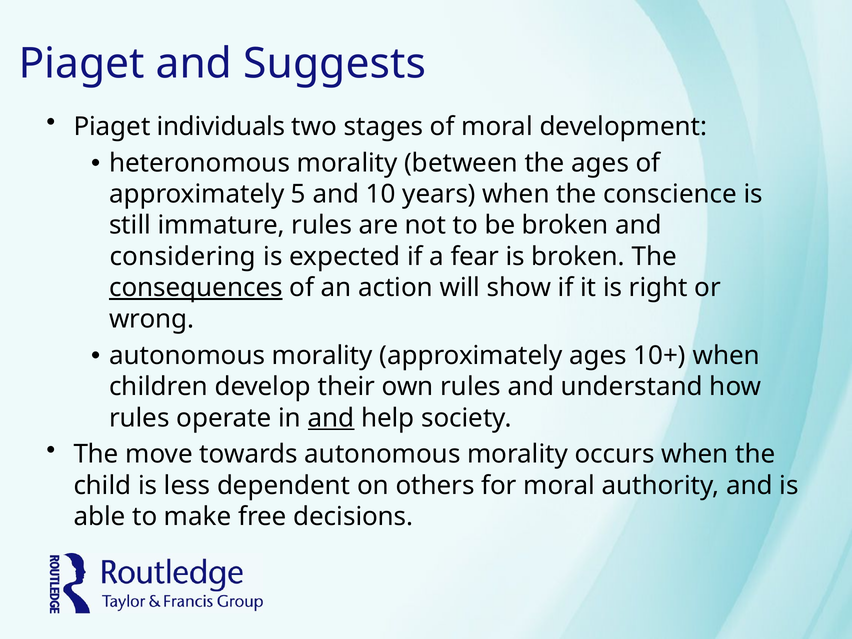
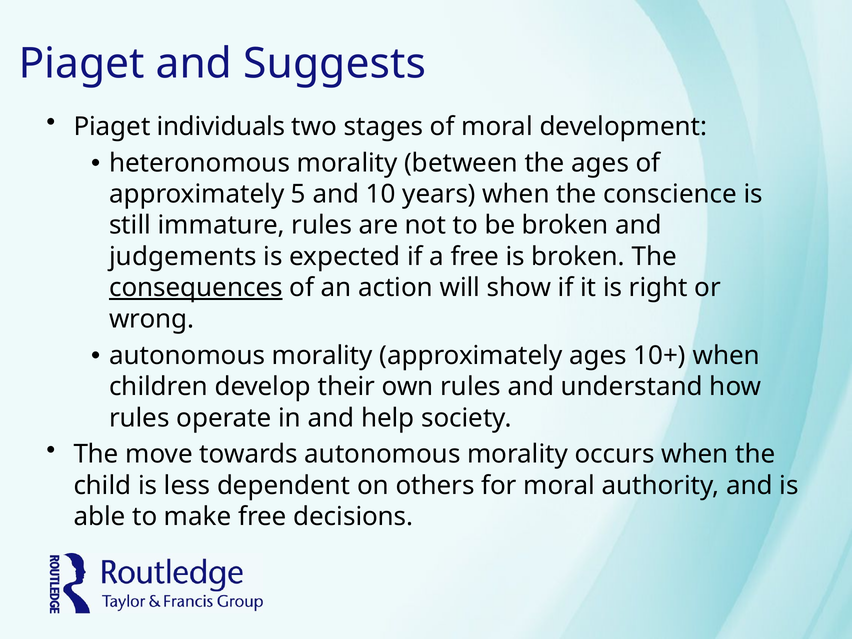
considering: considering -> judgements (183, 257)
a fear: fear -> free (475, 257)
and underline: present -> none (331, 418)
